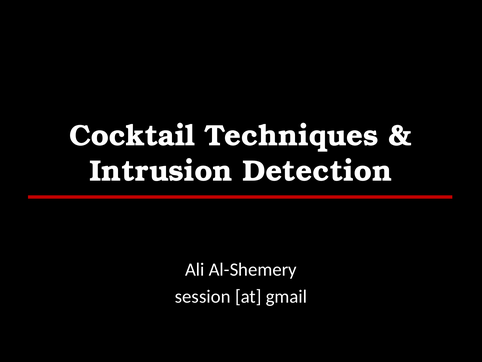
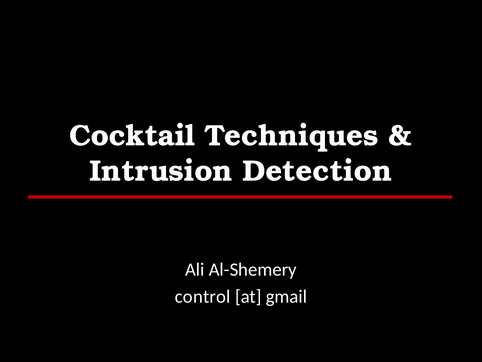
session: session -> control (203, 296)
